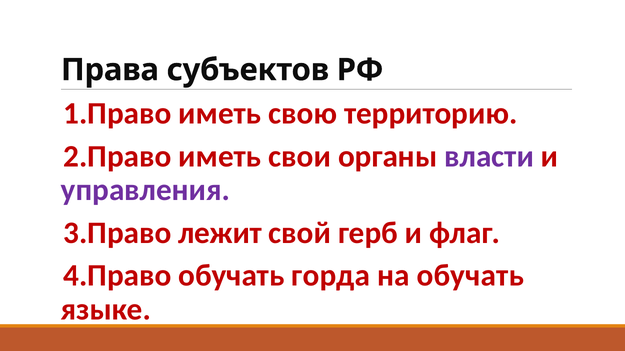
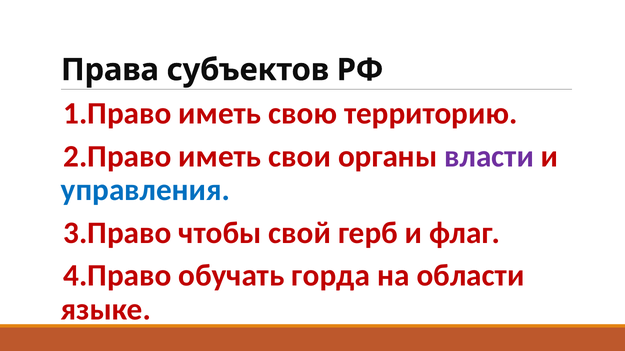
управления colour: purple -> blue (146, 190)
лежит: лежит -> чтобы (220, 233)
на обучать: обучать -> области (471, 276)
